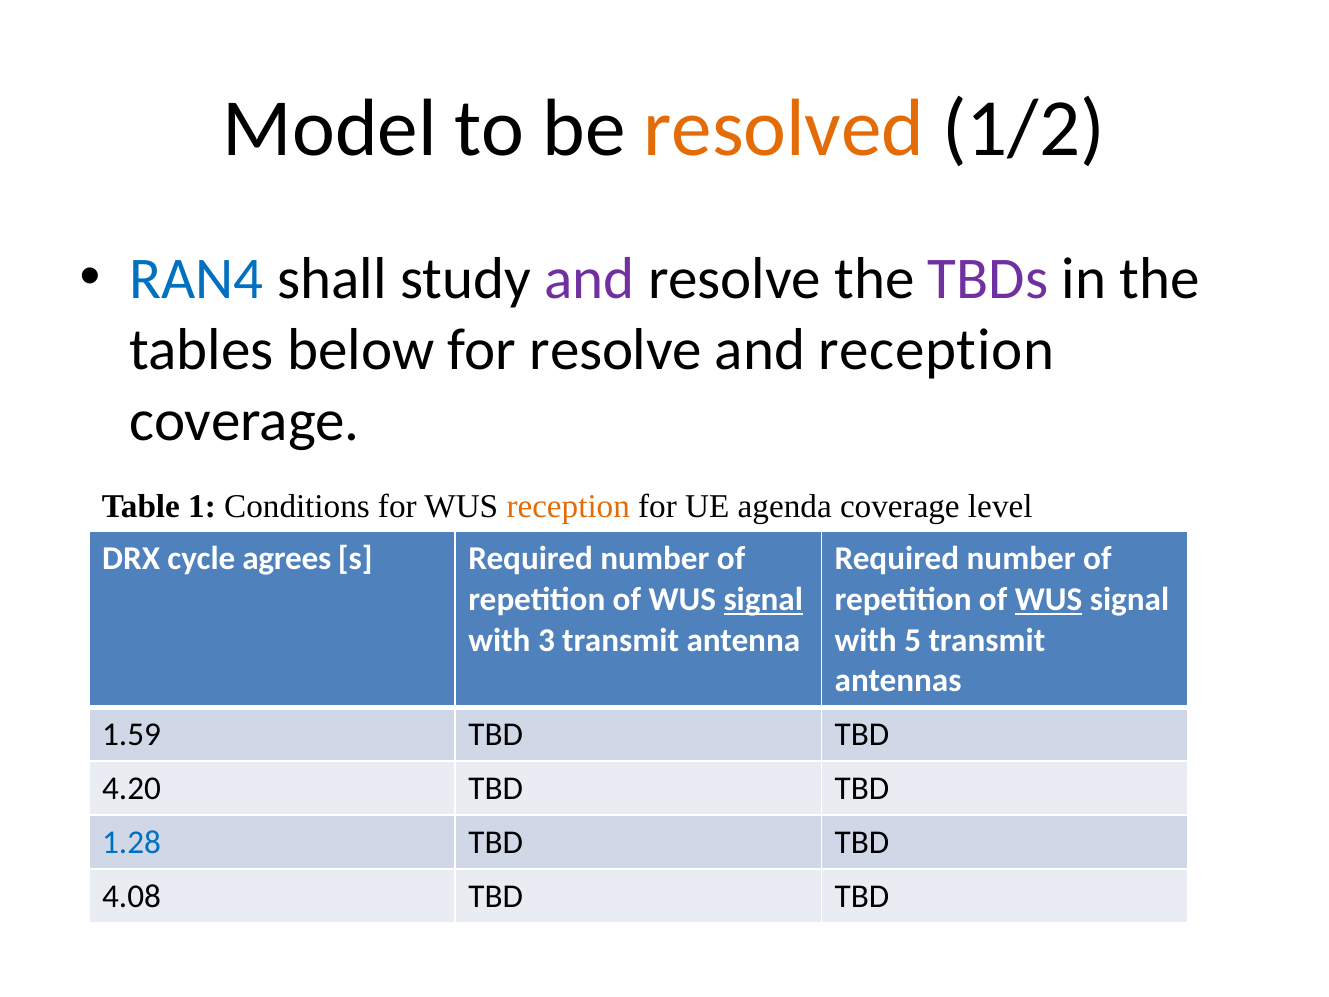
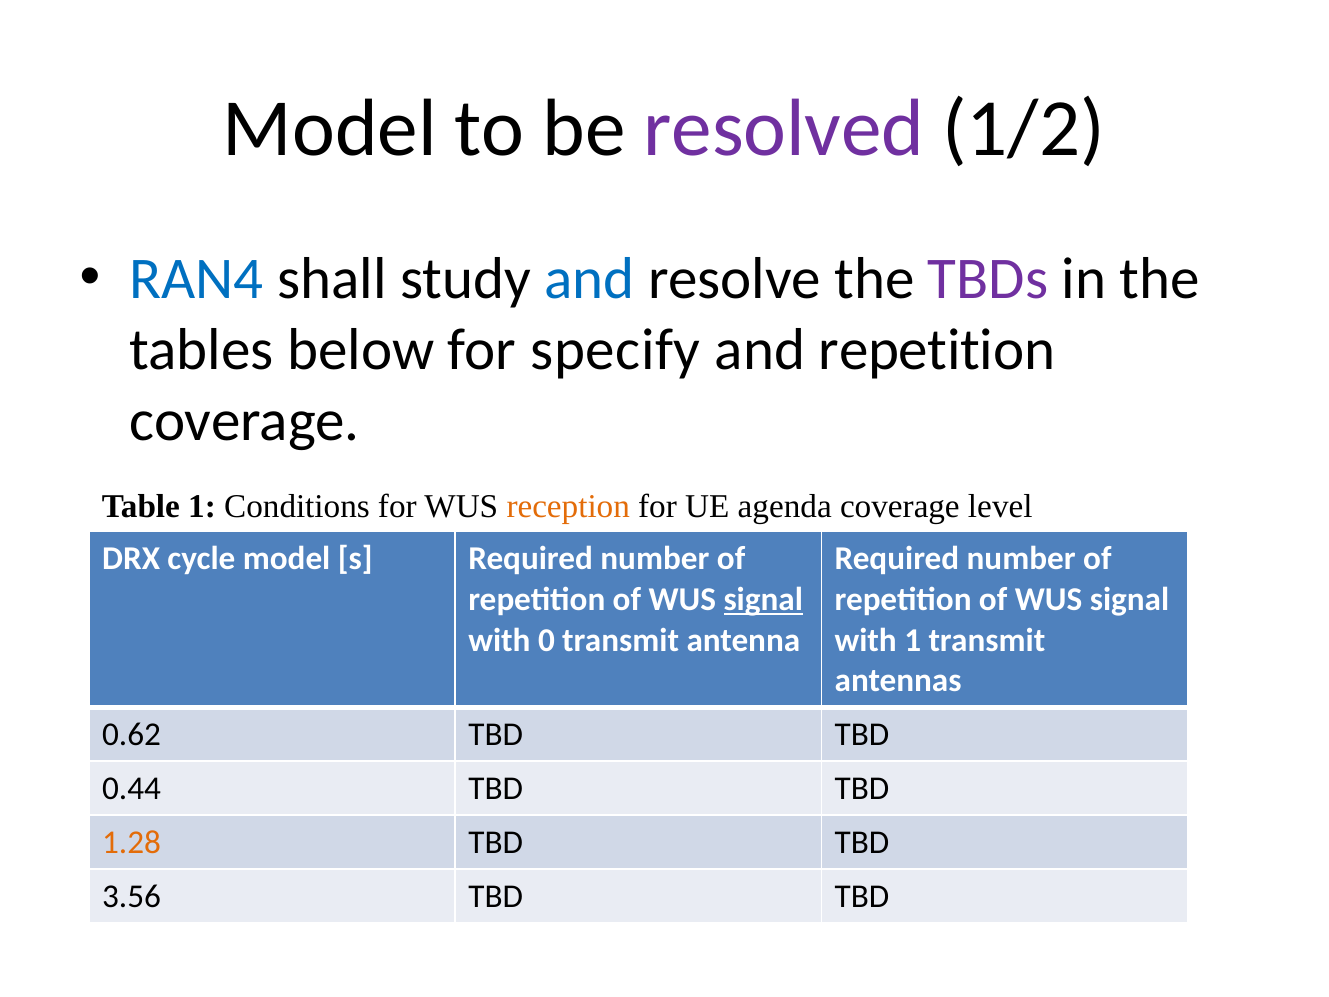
resolved colour: orange -> purple (784, 129)
and colour: purple -> blue (590, 279)
for resolve: resolve -> specify (615, 350)
and reception: reception -> repetition (937, 350)
cycle agrees: agrees -> model (287, 559)
WUS underline: present -> none (1049, 599)
3: 3 -> 0 (547, 640)
with 5: 5 -> 1 (913, 640)
1.59: 1.59 -> 0.62 (132, 734)
4.20: 4.20 -> 0.44 (132, 788)
1.28 colour: blue -> orange (132, 842)
4.08: 4.08 -> 3.56 (132, 896)
